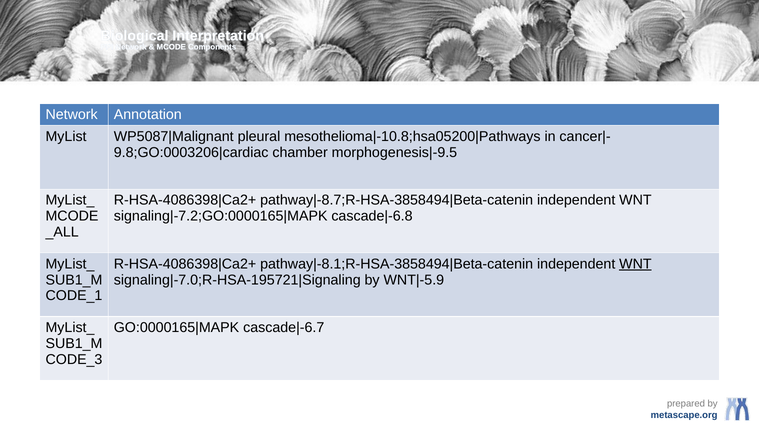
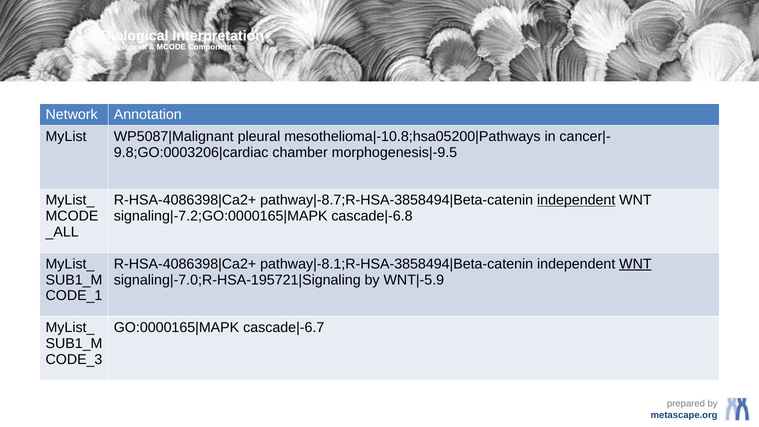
independent underline: none -> present (576, 200)
